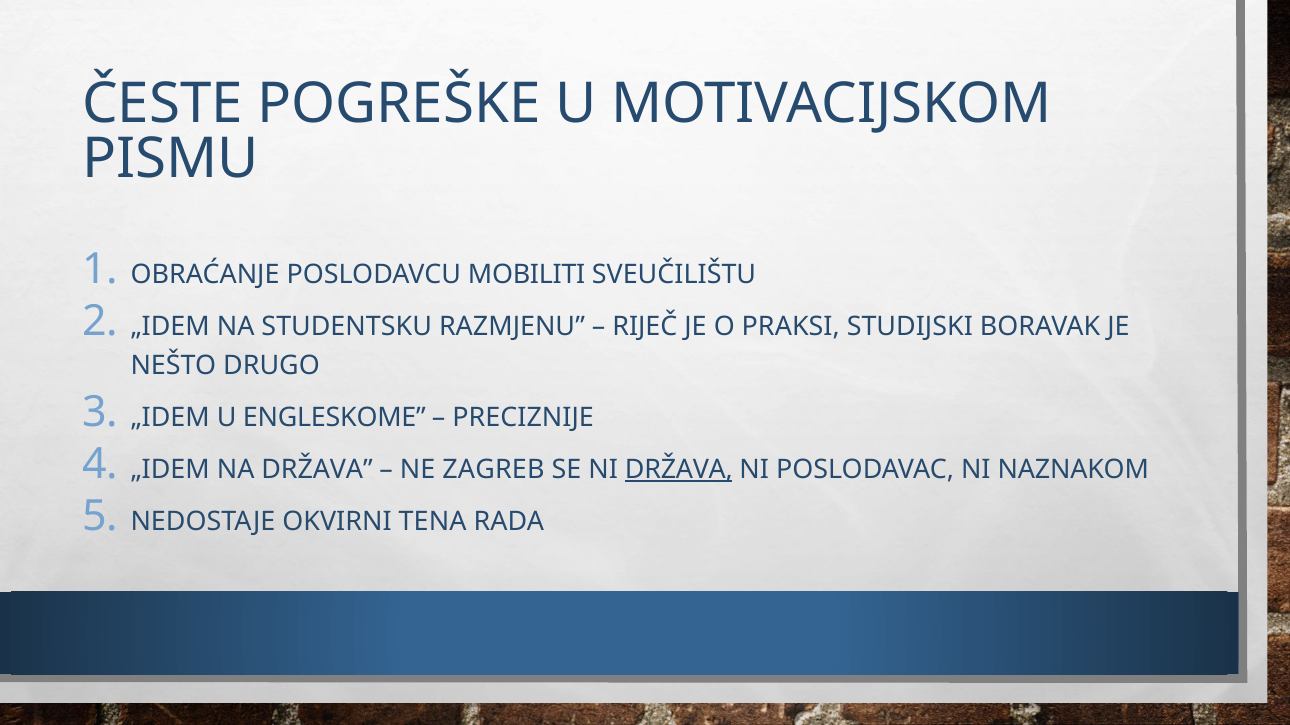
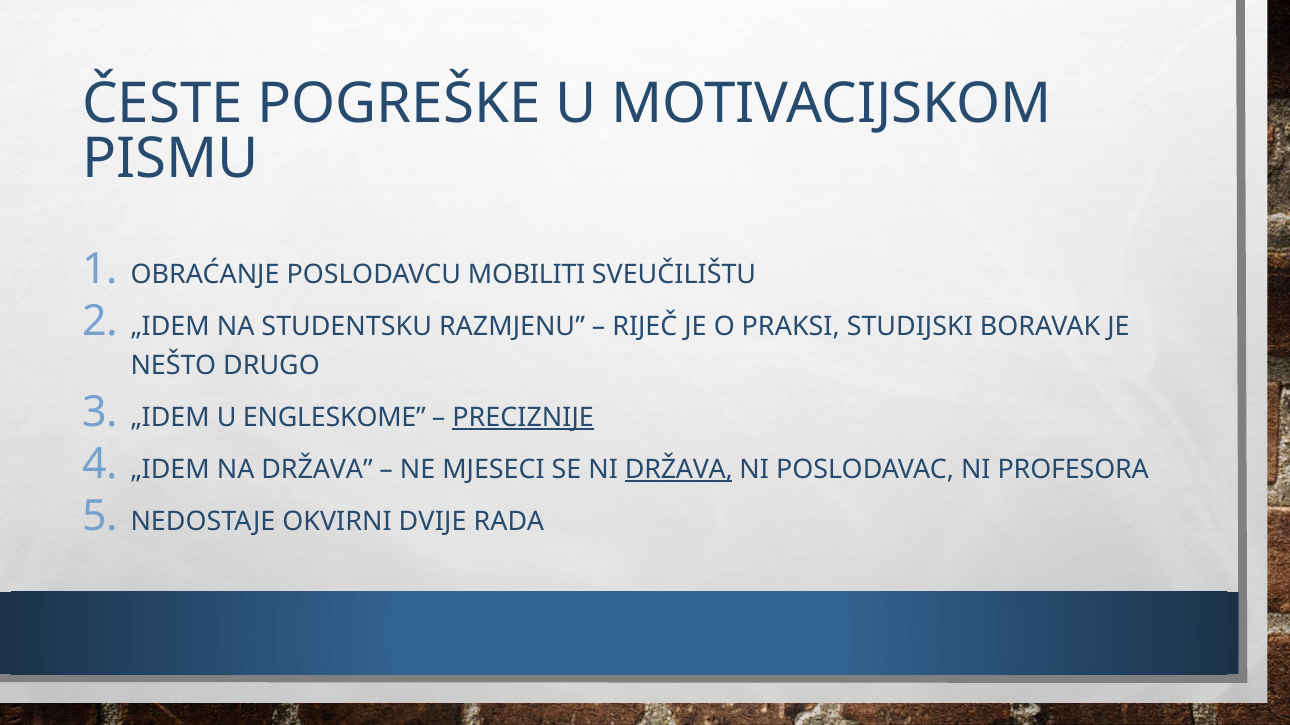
PRECIZNIJE underline: none -> present (523, 418)
ZAGREB: ZAGREB -> MJESECI (494, 470)
NAZNAKOM: NAZNAKOM -> PROFESORA (1073, 470)
TENA: TENA -> DVIJE (433, 522)
